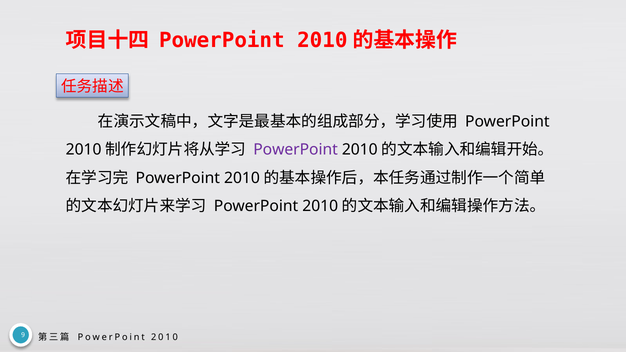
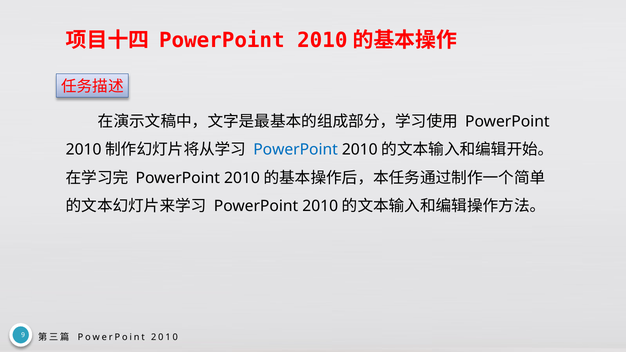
PowerPoint colour: purple -> blue (296, 150)
